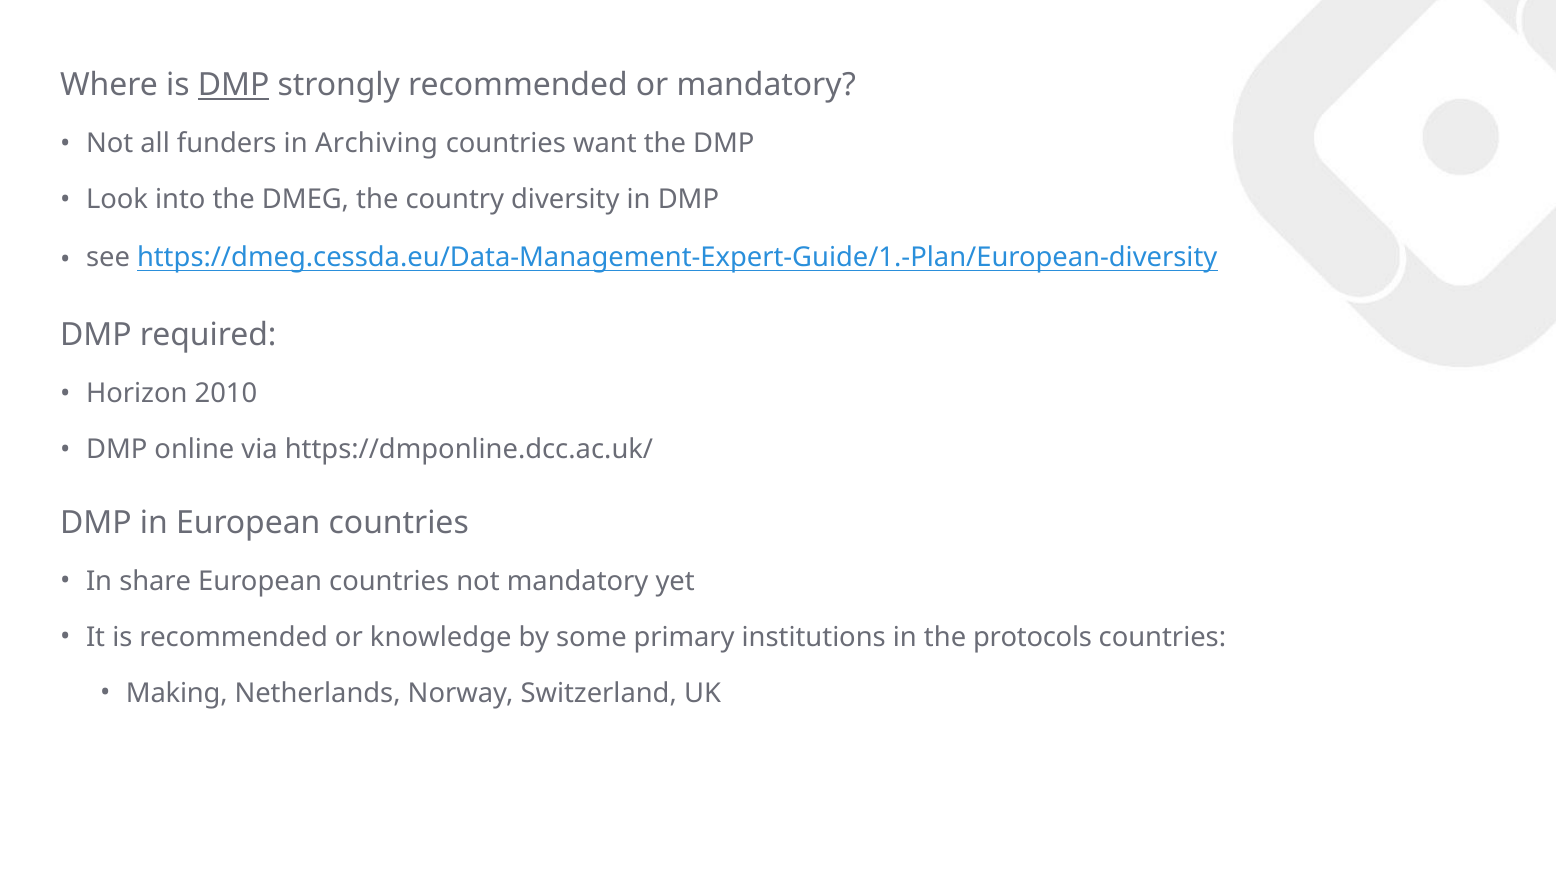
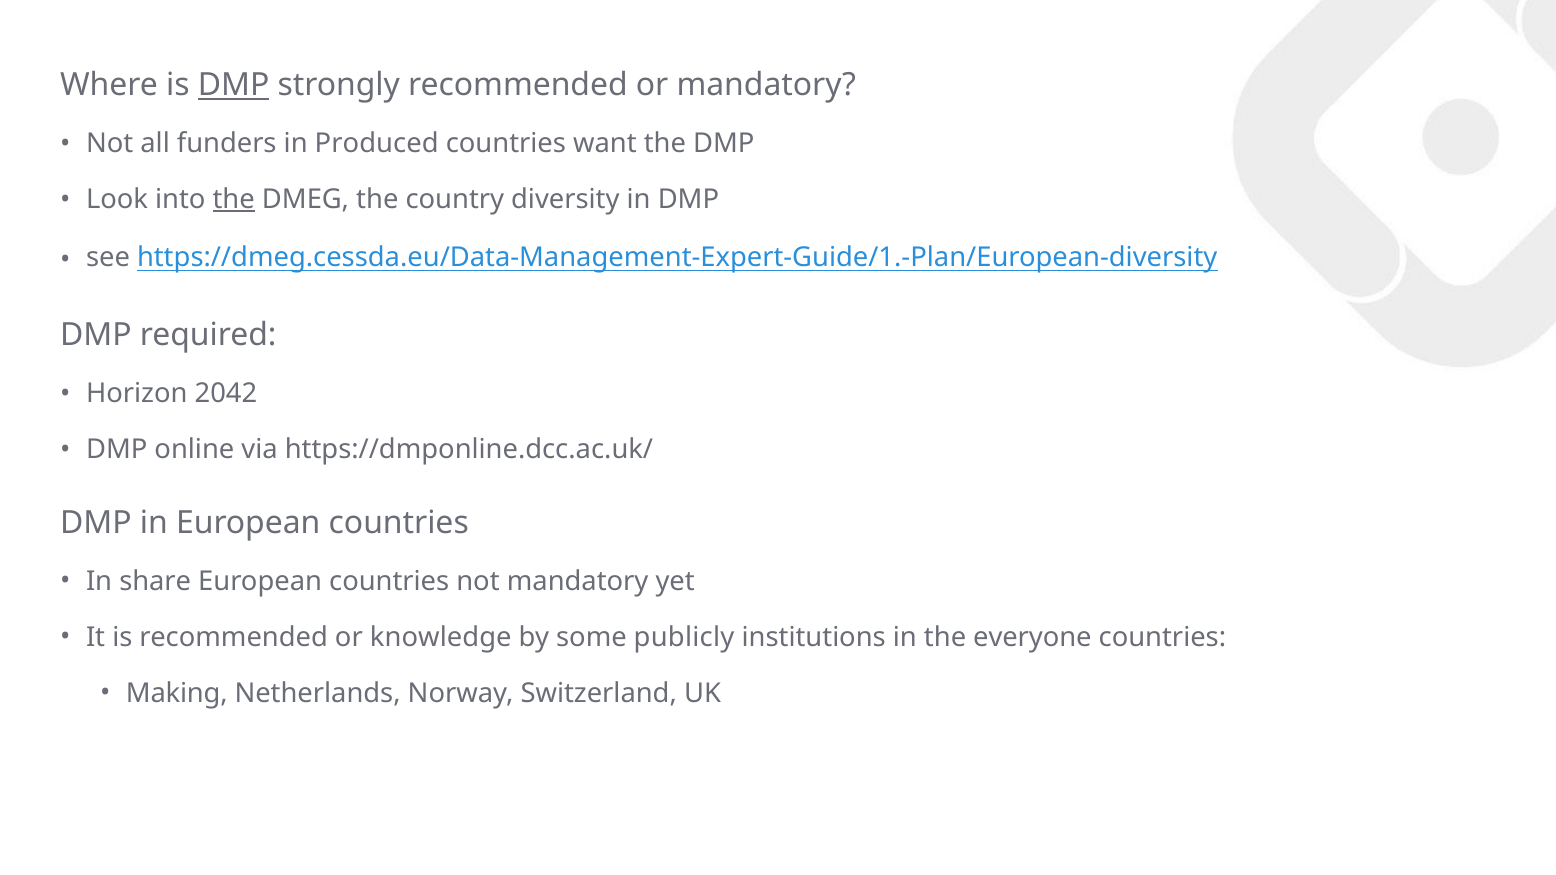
Archiving: Archiving -> Produced (377, 143)
the underline: none -> present (234, 200)
2010: 2010 -> 2042 (226, 394)
primary: primary -> publicly (684, 637)
protocols: protocols -> everyone (1032, 637)
